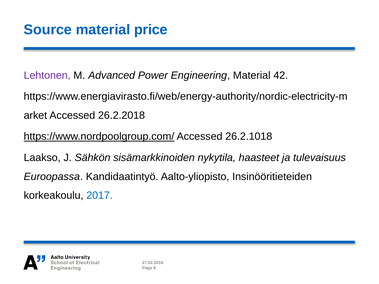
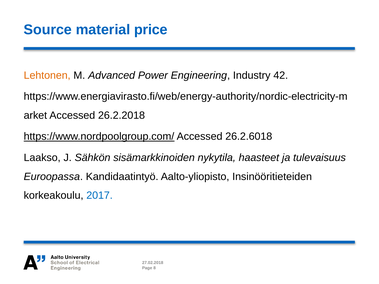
Lehtonen colour: purple -> orange (47, 75)
Engineering Material: Material -> Industry (252, 75)
26.2.1018: 26.2.1018 -> 26.2.6018 (249, 137)
